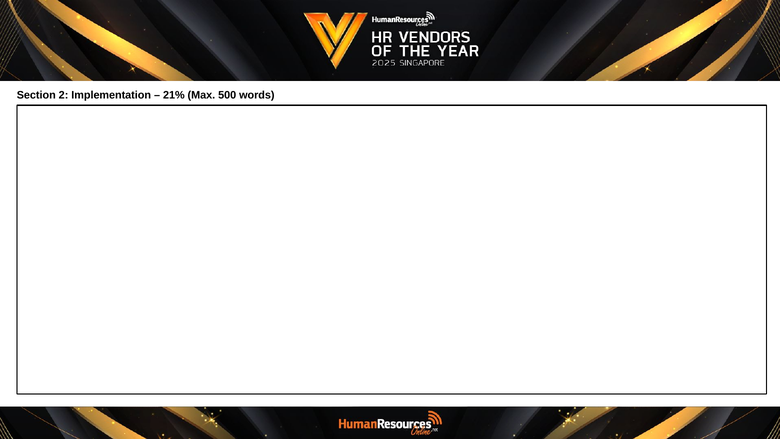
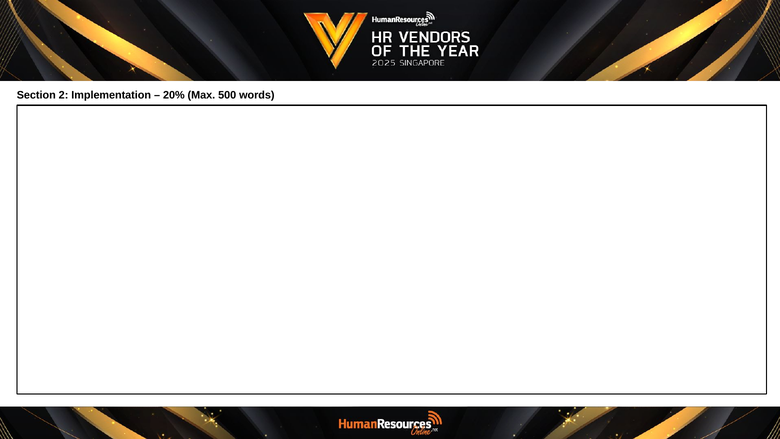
21%: 21% -> 20% (174, 95)
